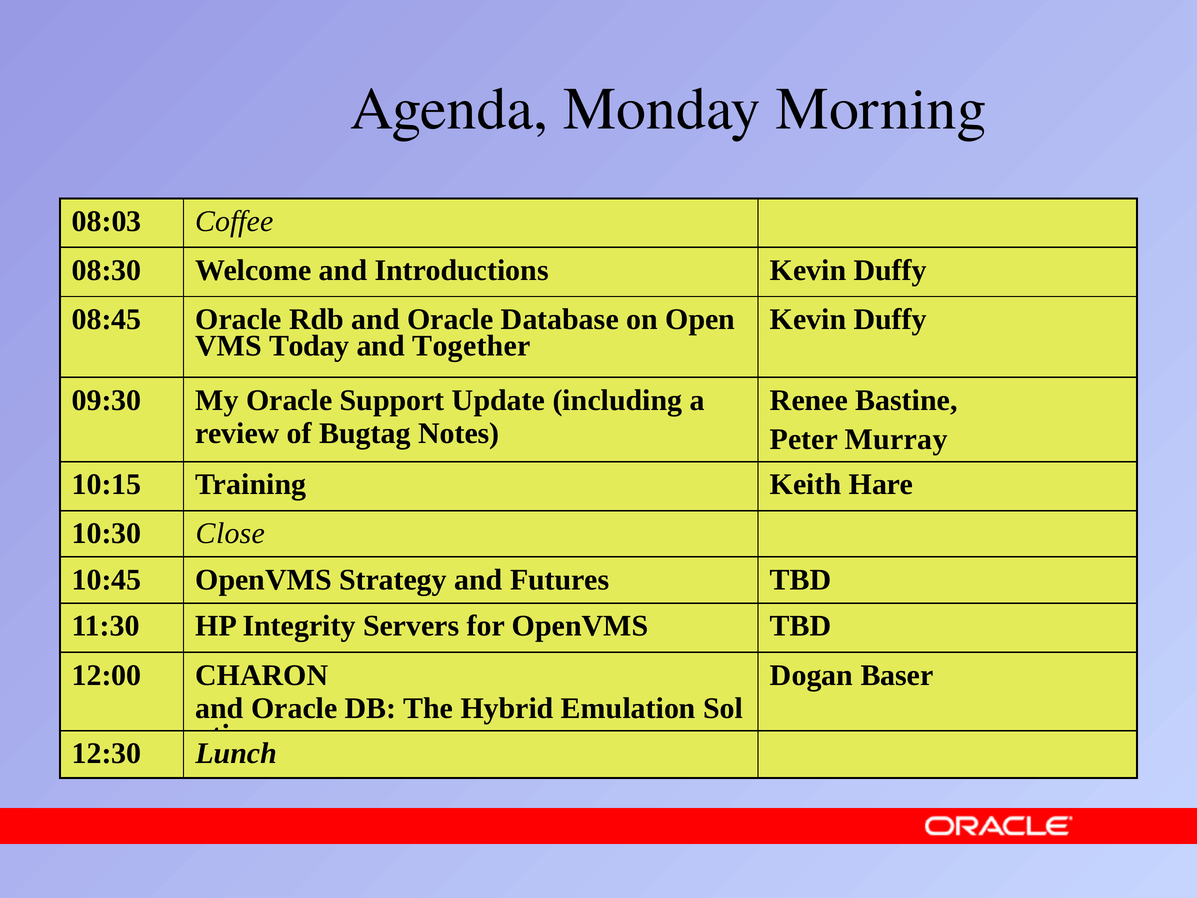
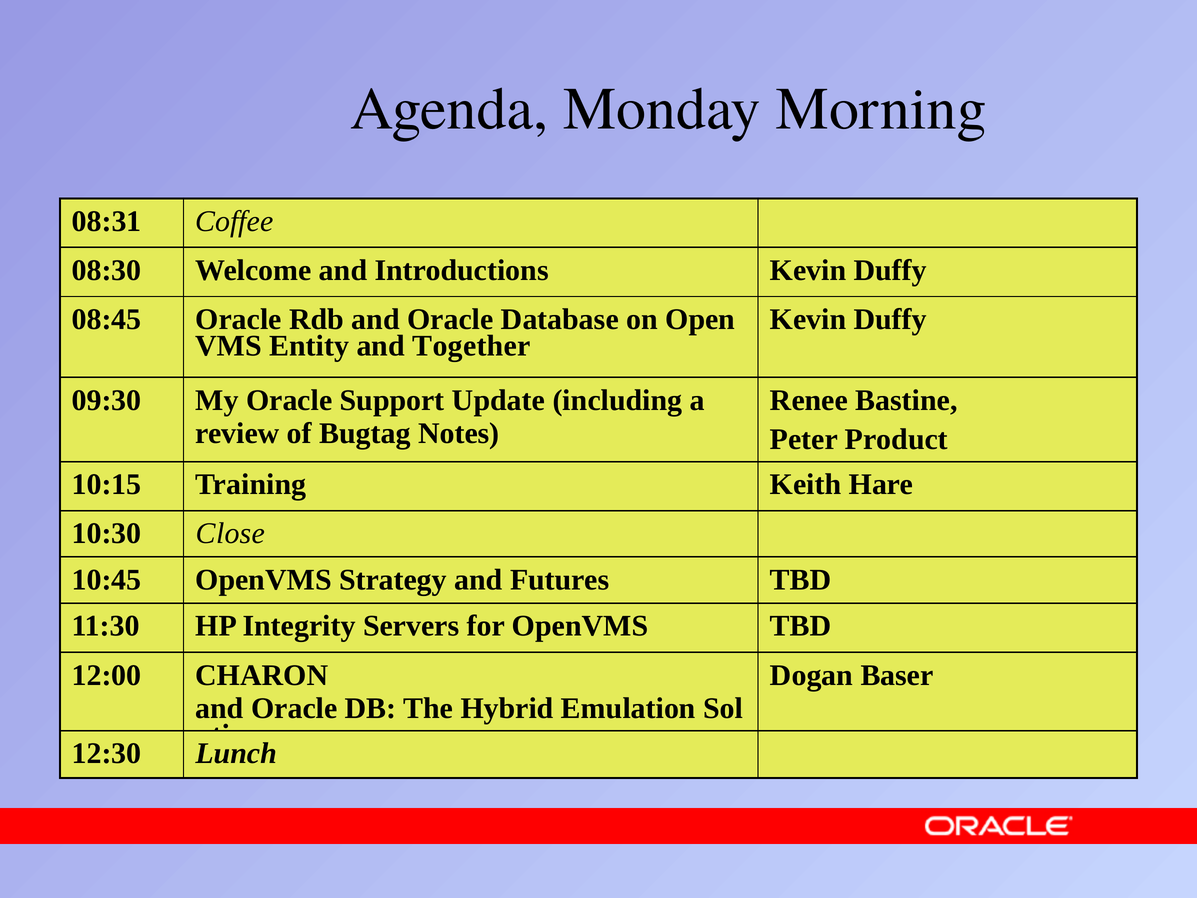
08:03: 08:03 -> 08:31 (107, 221)
Today: Today -> Entity (309, 346)
Murray: Murray -> Product (896, 439)
